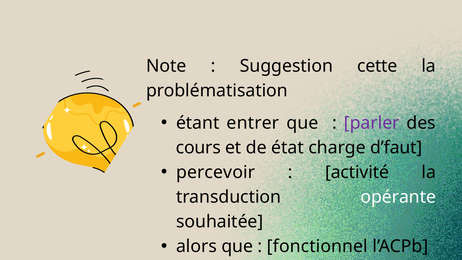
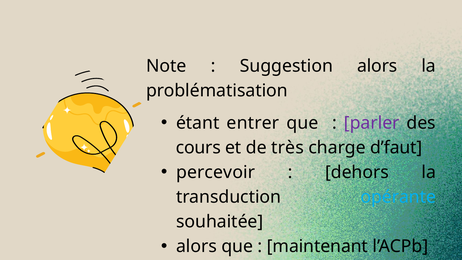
Suggestion cette: cette -> alors (377, 66)
état: état -> très (288, 148)
activité: activité -> dehors (357, 172)
opérante colour: white -> light blue (398, 197)
fonctionnel: fonctionnel -> maintenant (317, 246)
